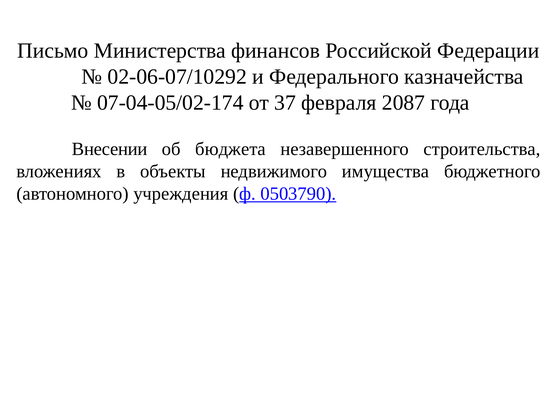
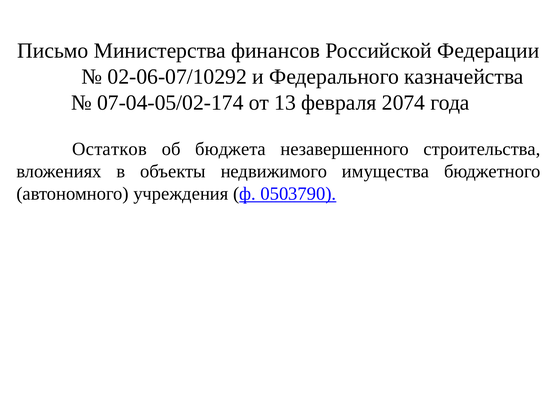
37: 37 -> 13 (285, 103)
2087: 2087 -> 2074 (403, 103)
Внесении: Внесении -> Остатков (110, 149)
